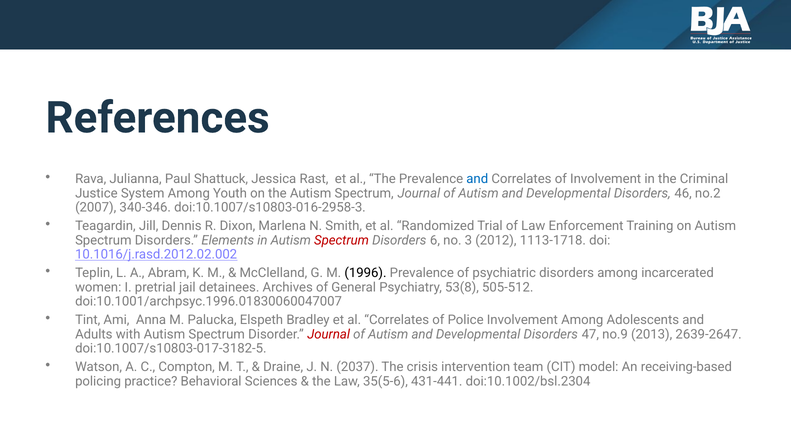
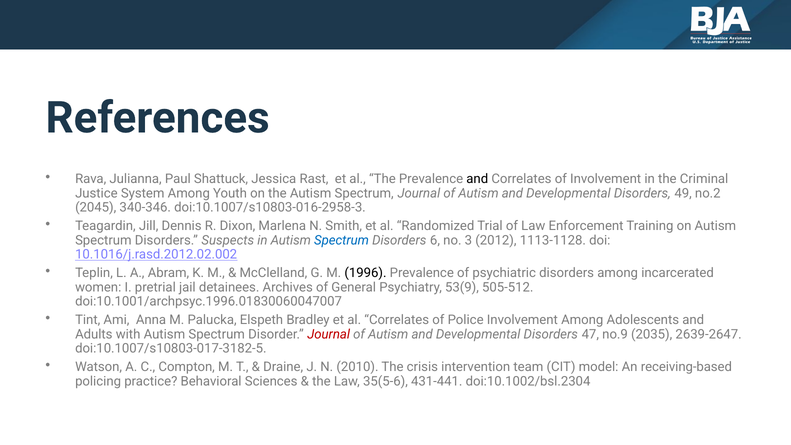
and colour: blue -> black (477, 179)
46: 46 -> 49 (683, 193)
2007: 2007 -> 2045 (96, 208)
Elements: Elements -> Suspects (228, 240)
Spectrum colour: red -> blue (342, 240)
1113-1718: 1113-1718 -> 1113-1128 (553, 240)
53(8: 53(8 -> 53(9 (462, 287)
2013: 2013 -> 2035 (652, 334)
2037: 2037 -> 2010 (357, 367)
